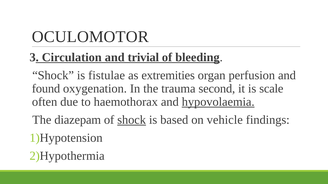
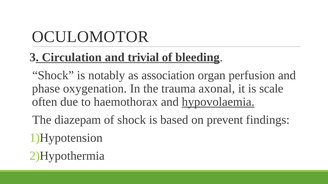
fistulae: fistulae -> notably (107, 76)
extremities: extremities -> association (168, 76)
found: found -> phase (46, 89)
second: second -> axonal (217, 89)
shock underline: present -> none (132, 120)
vehicle: vehicle -> prevent (225, 120)
